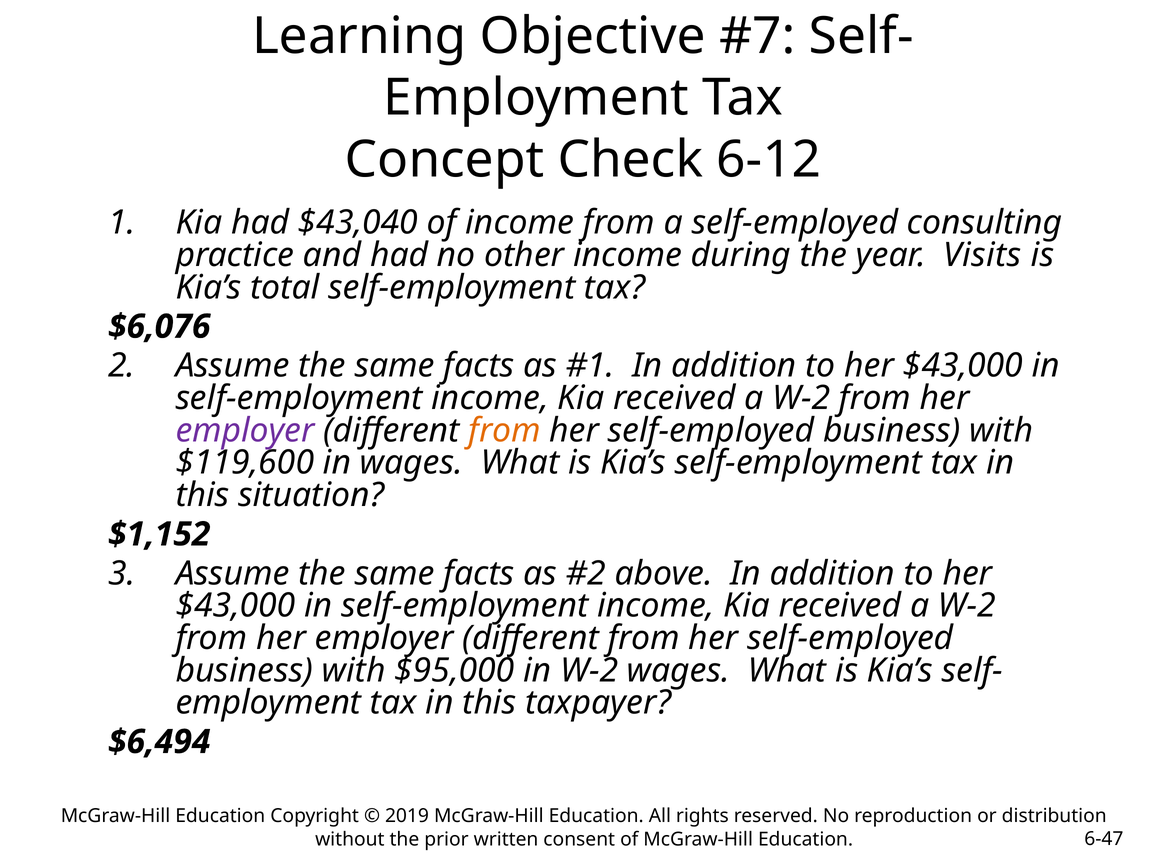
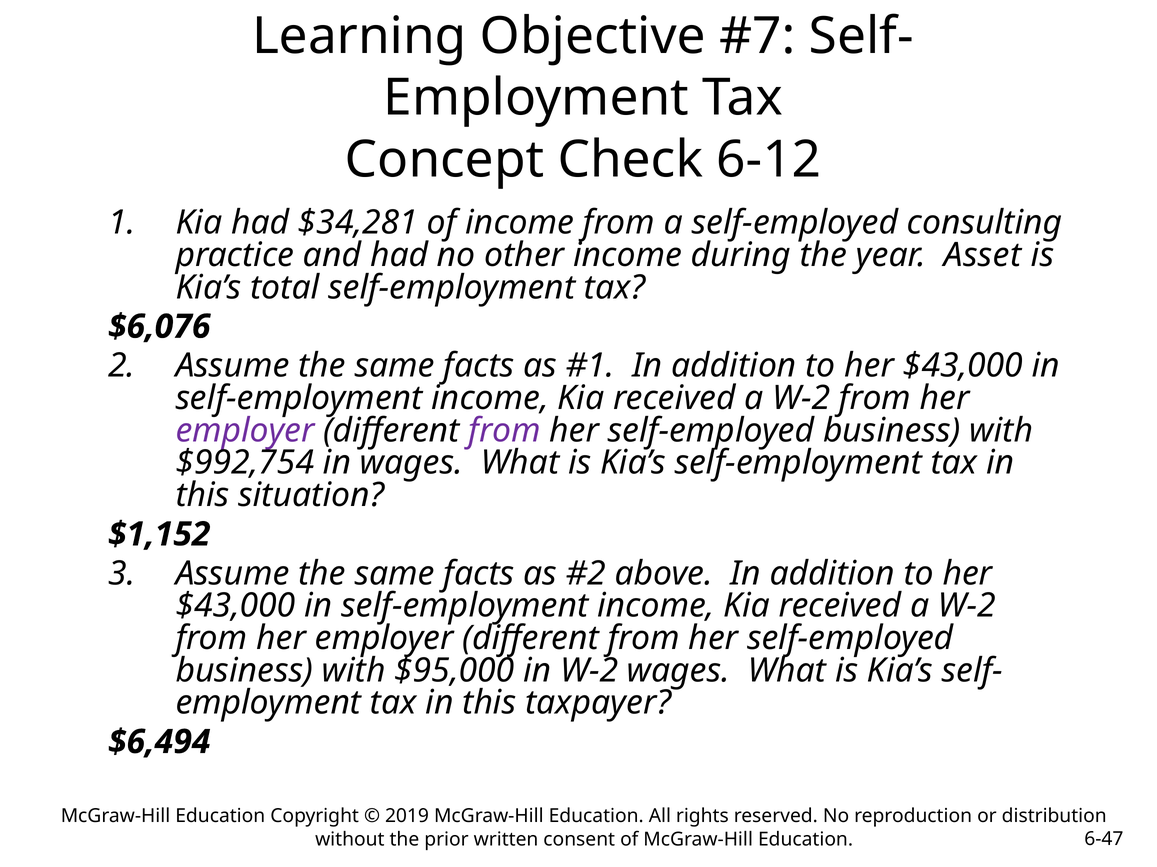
$43,040: $43,040 -> $34,281 (358, 223)
Visits: Visits -> Asset (982, 255)
from colour: orange -> purple (505, 431)
$119,600: $119,600 -> $992,754 (245, 463)
